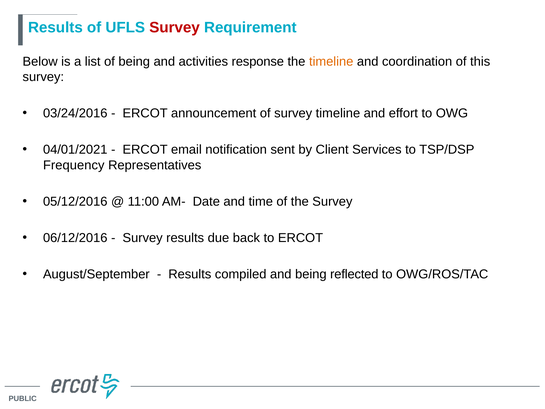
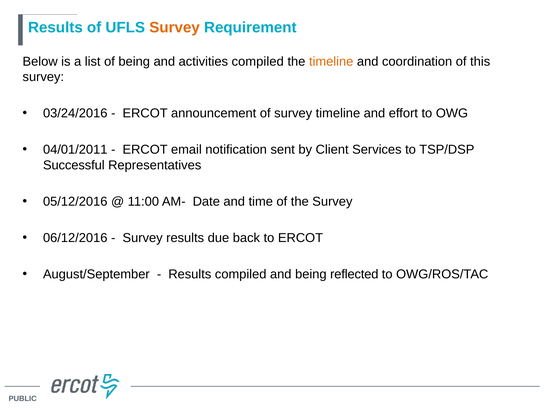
Survey colour: red -> orange (175, 27)
activities response: response -> compiled (258, 61)
04/01/2021: 04/01/2021 -> 04/01/2011 (75, 150)
Frequency: Frequency -> Successful (74, 165)
